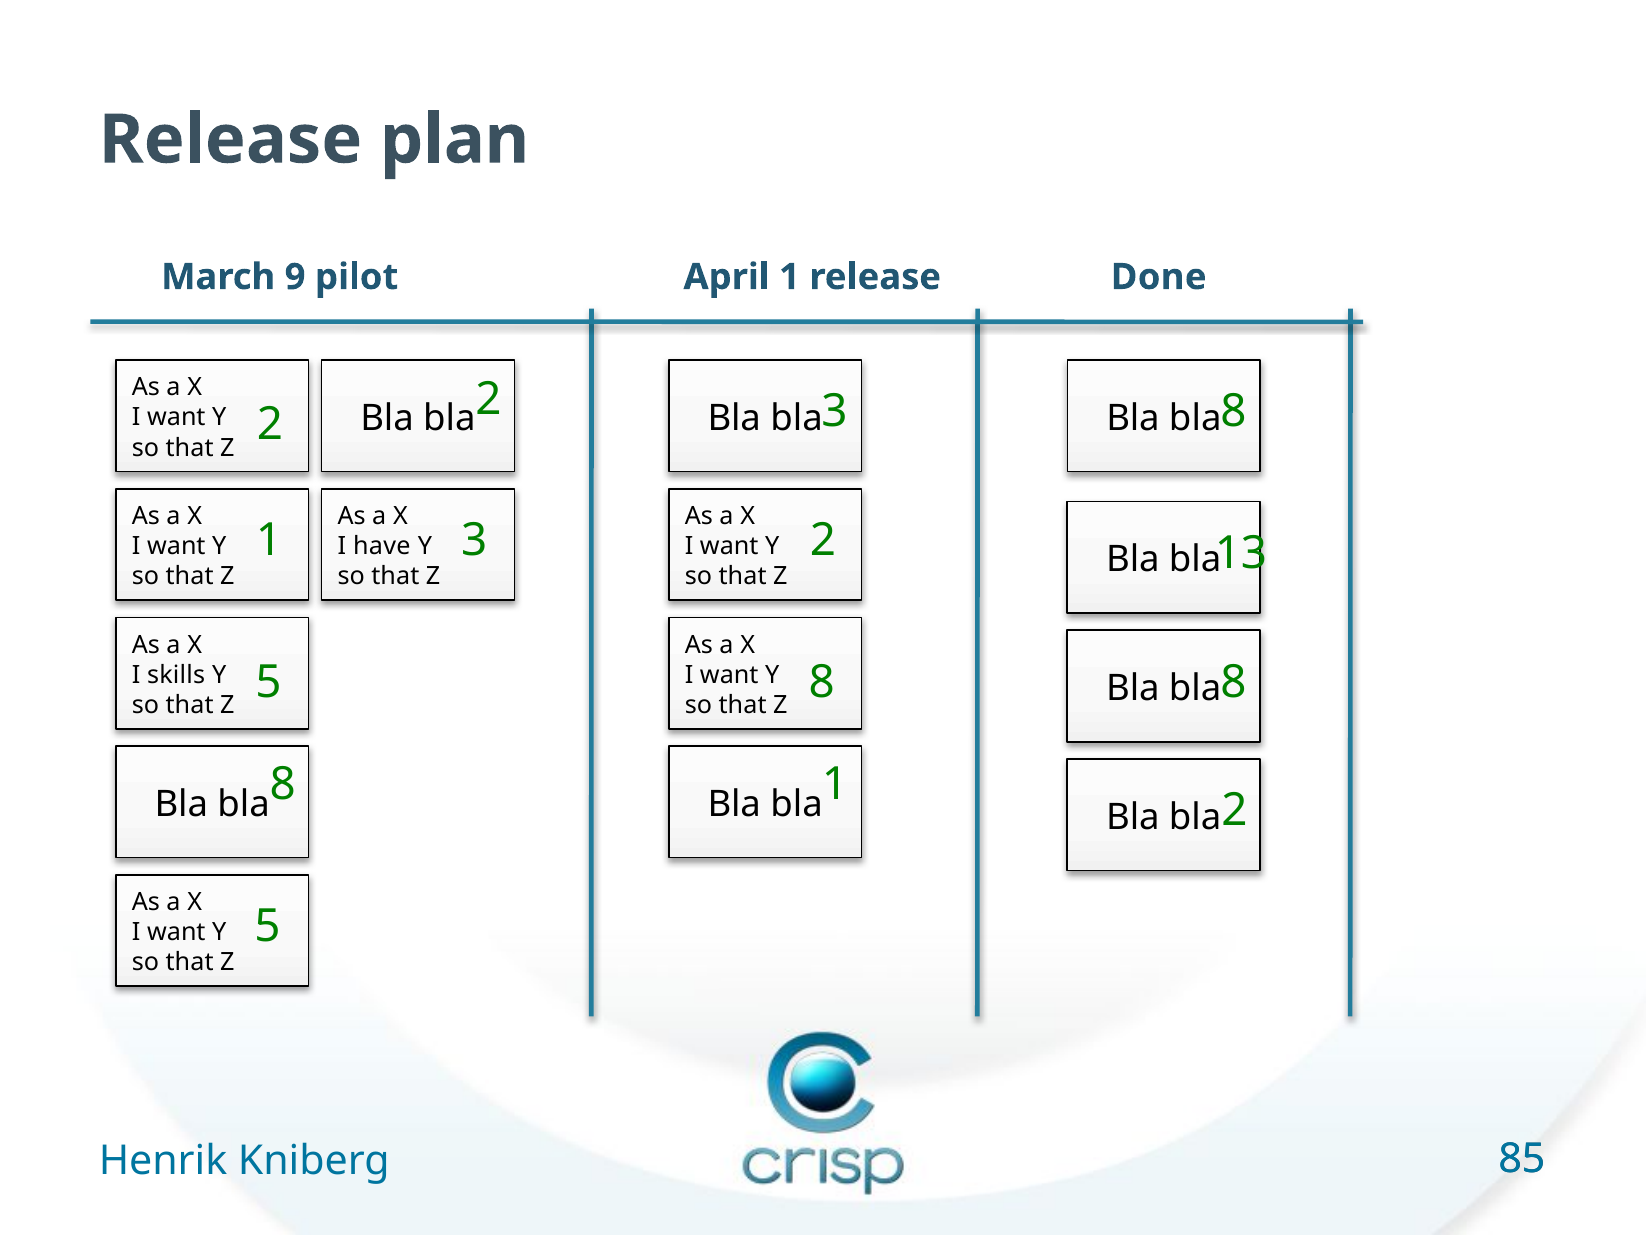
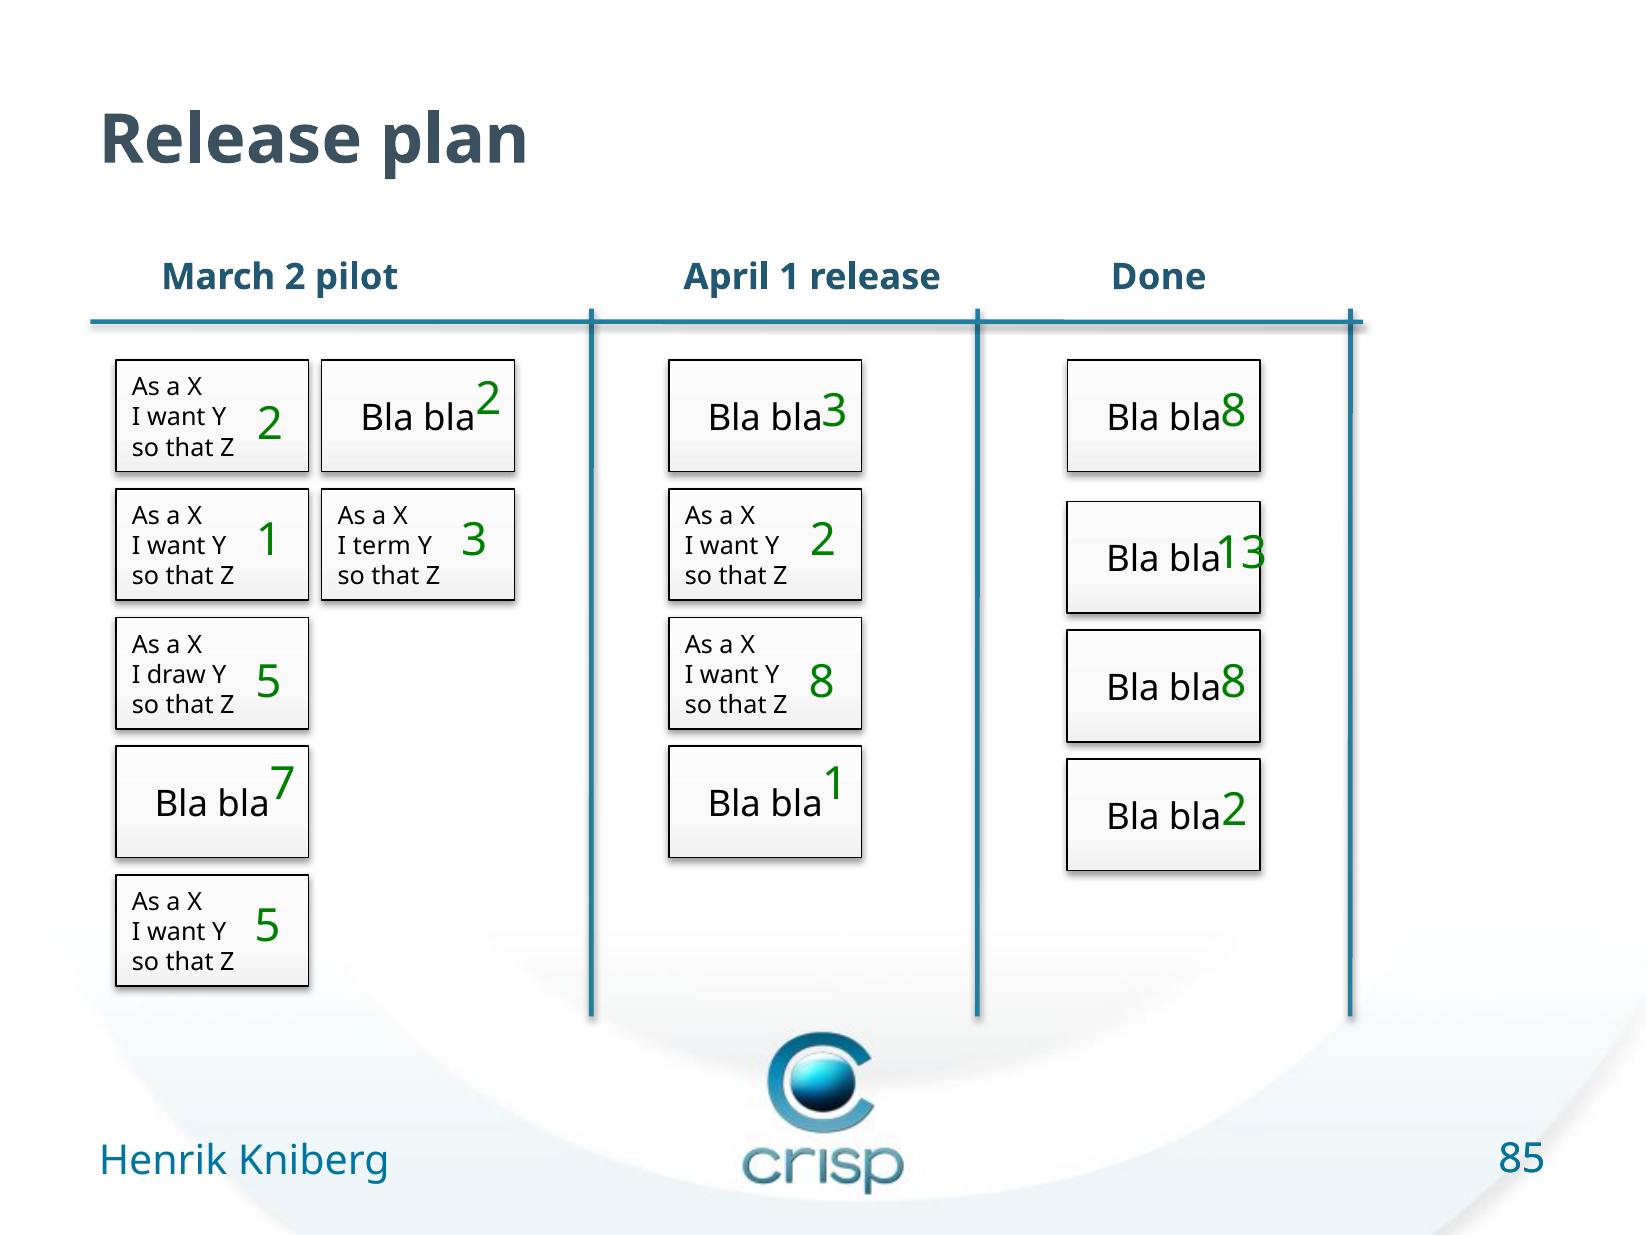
March 9: 9 -> 2 (295, 277)
have: have -> term (382, 546)
skills: skills -> draw (176, 675)
8: 8 -> 7 (283, 785)
